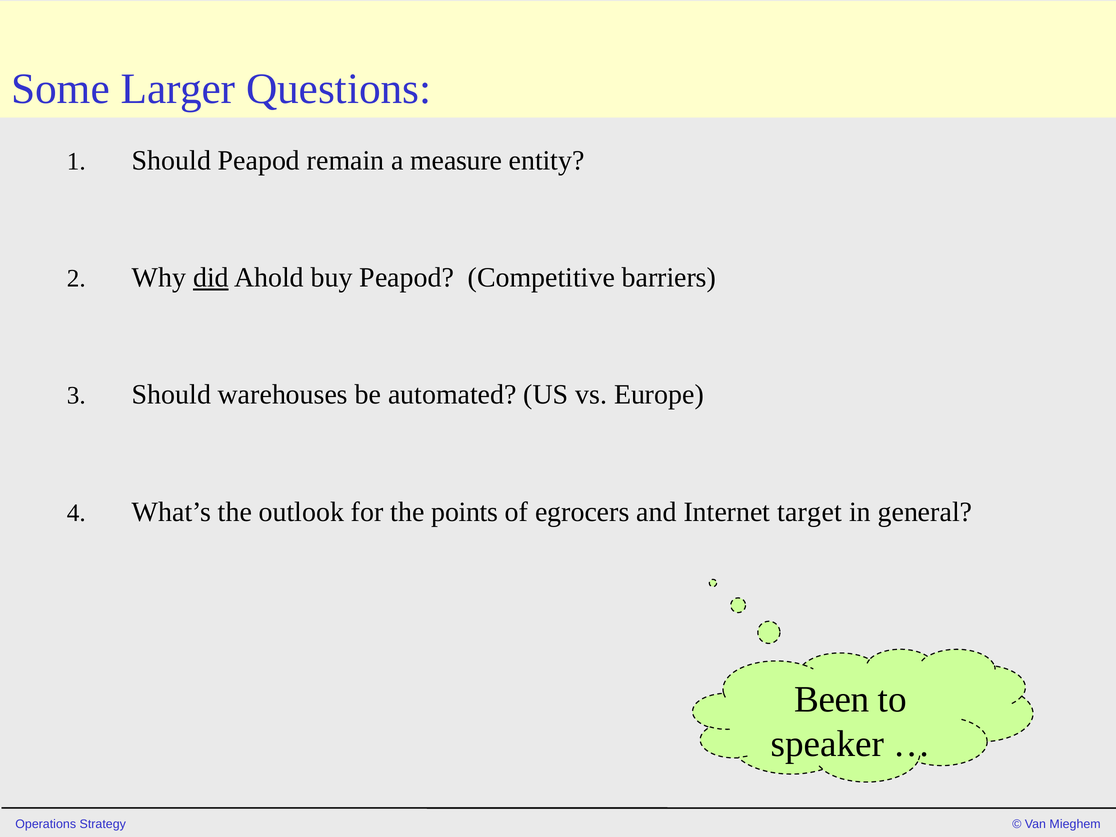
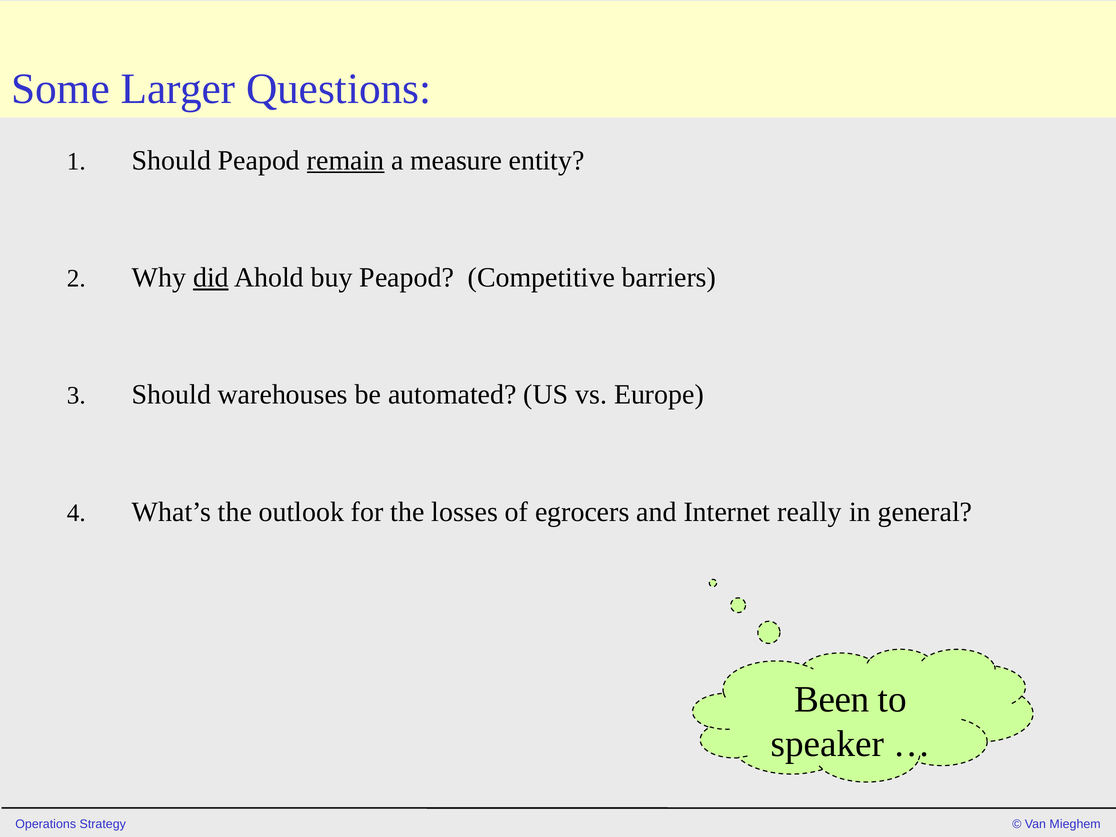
remain underline: none -> present (346, 160)
points: points -> losses (465, 512)
target: target -> really (810, 512)
